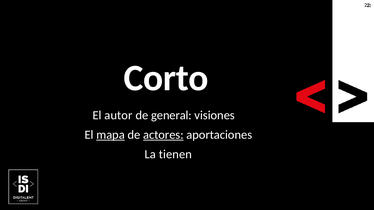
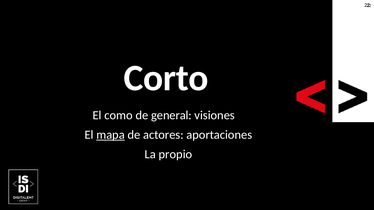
autor: autor -> como (119, 115)
actores underline: present -> none (163, 135)
tienen: tienen -> propio (175, 155)
